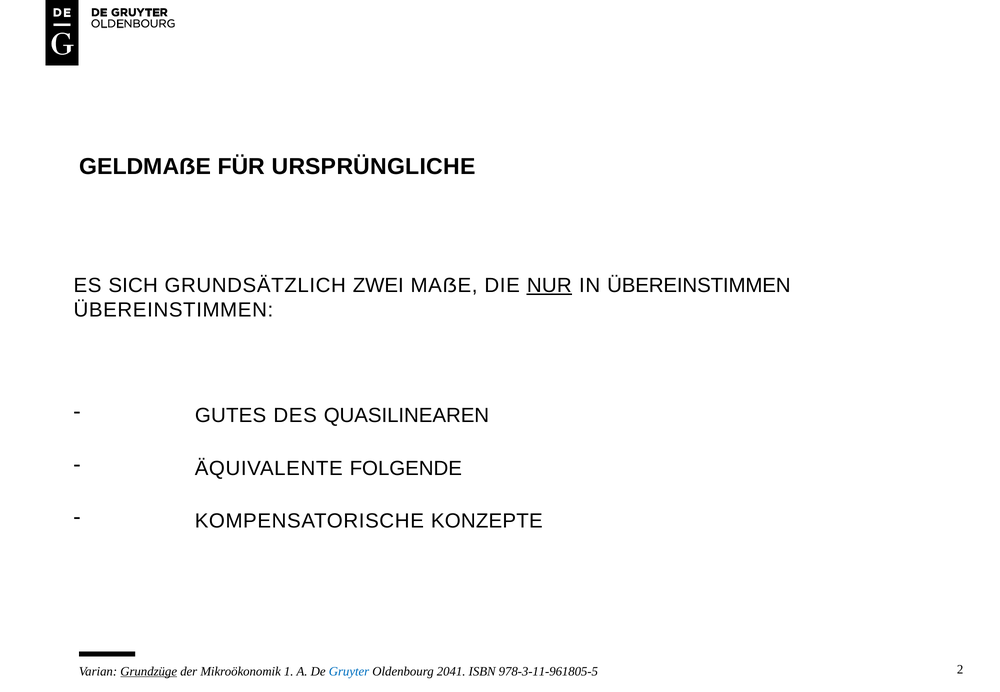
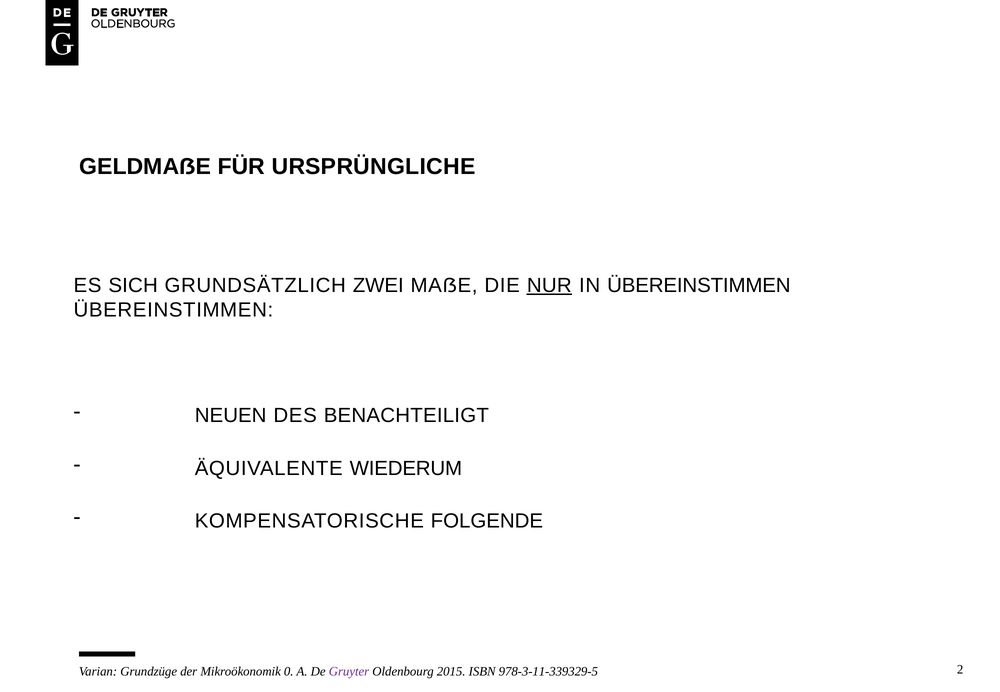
GUTES: GUTES -> NEUEN (231, 416)
QUASILINEAREN: QUASILINEAREN -> BENACHTEILIGT (406, 416)
FOLGENDE: FOLGENDE -> WIEDERUM (406, 468)
KONZEPTE: KONZEPTE -> FOLGENDE (487, 521)
Grundzüge underline: present -> none (149, 672)
1: 1 -> 0 (289, 672)
Gruyter colour: blue -> purple (349, 672)
2041: 2041 -> 2015 (451, 672)
978-3-11-961805-5: 978-3-11-961805-5 -> 978-3-11-339329-5 (548, 672)
